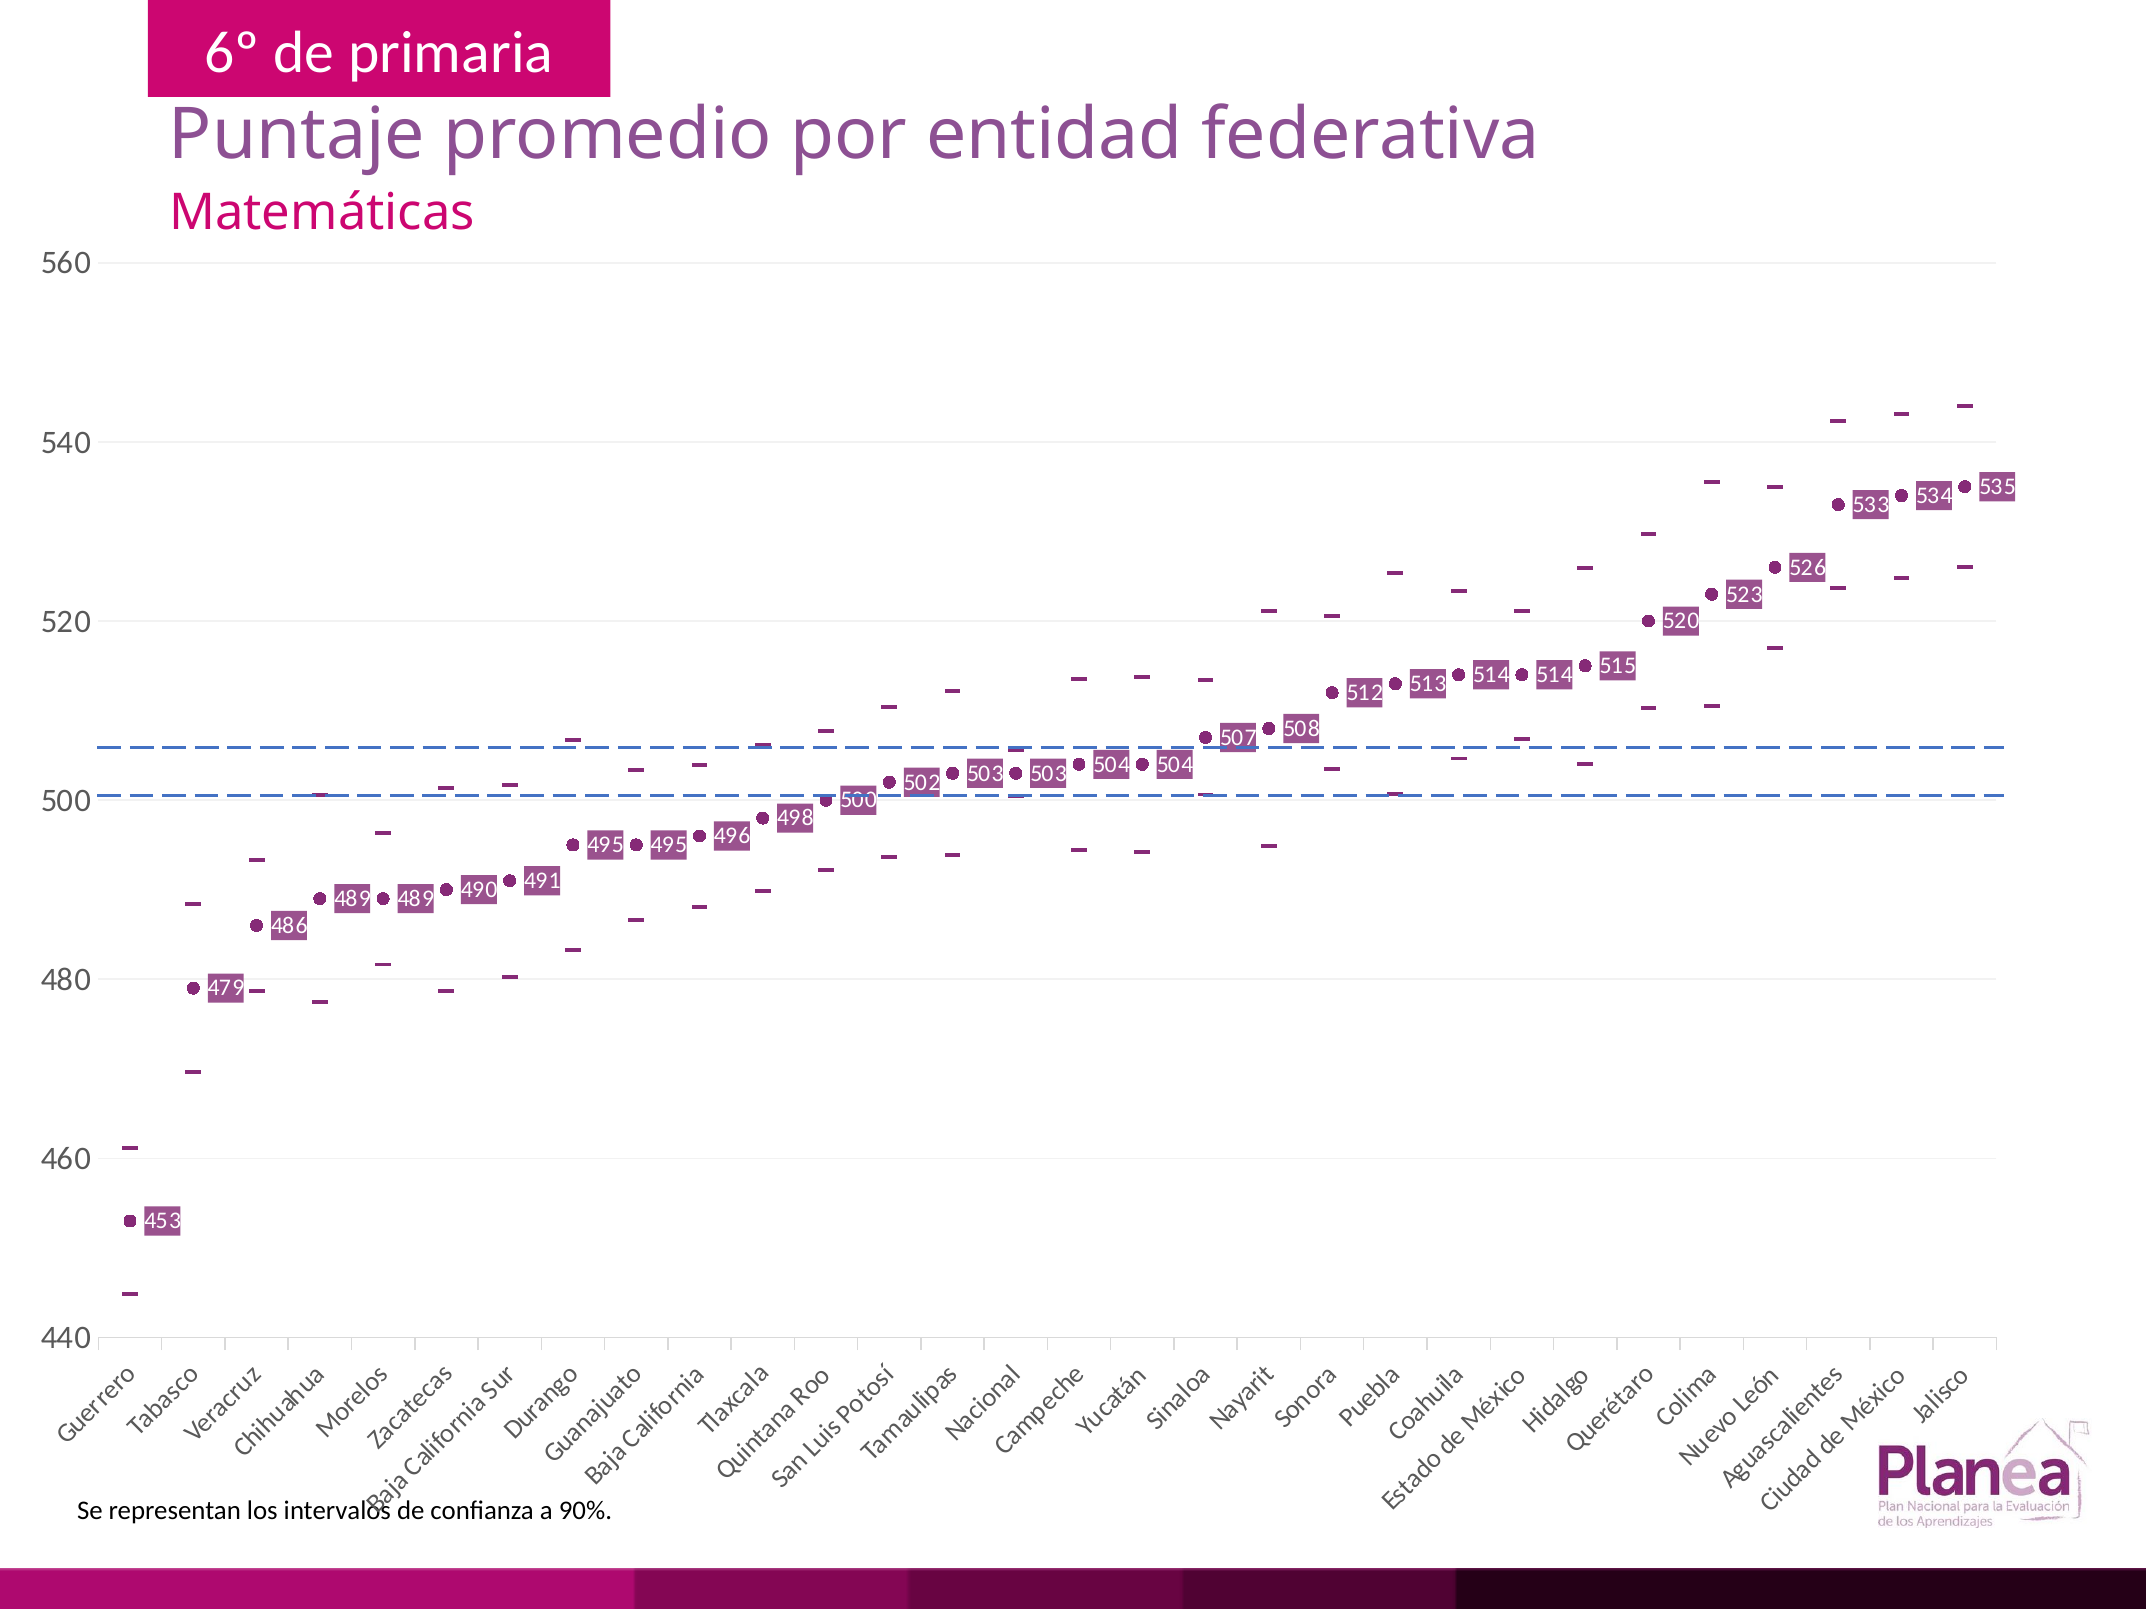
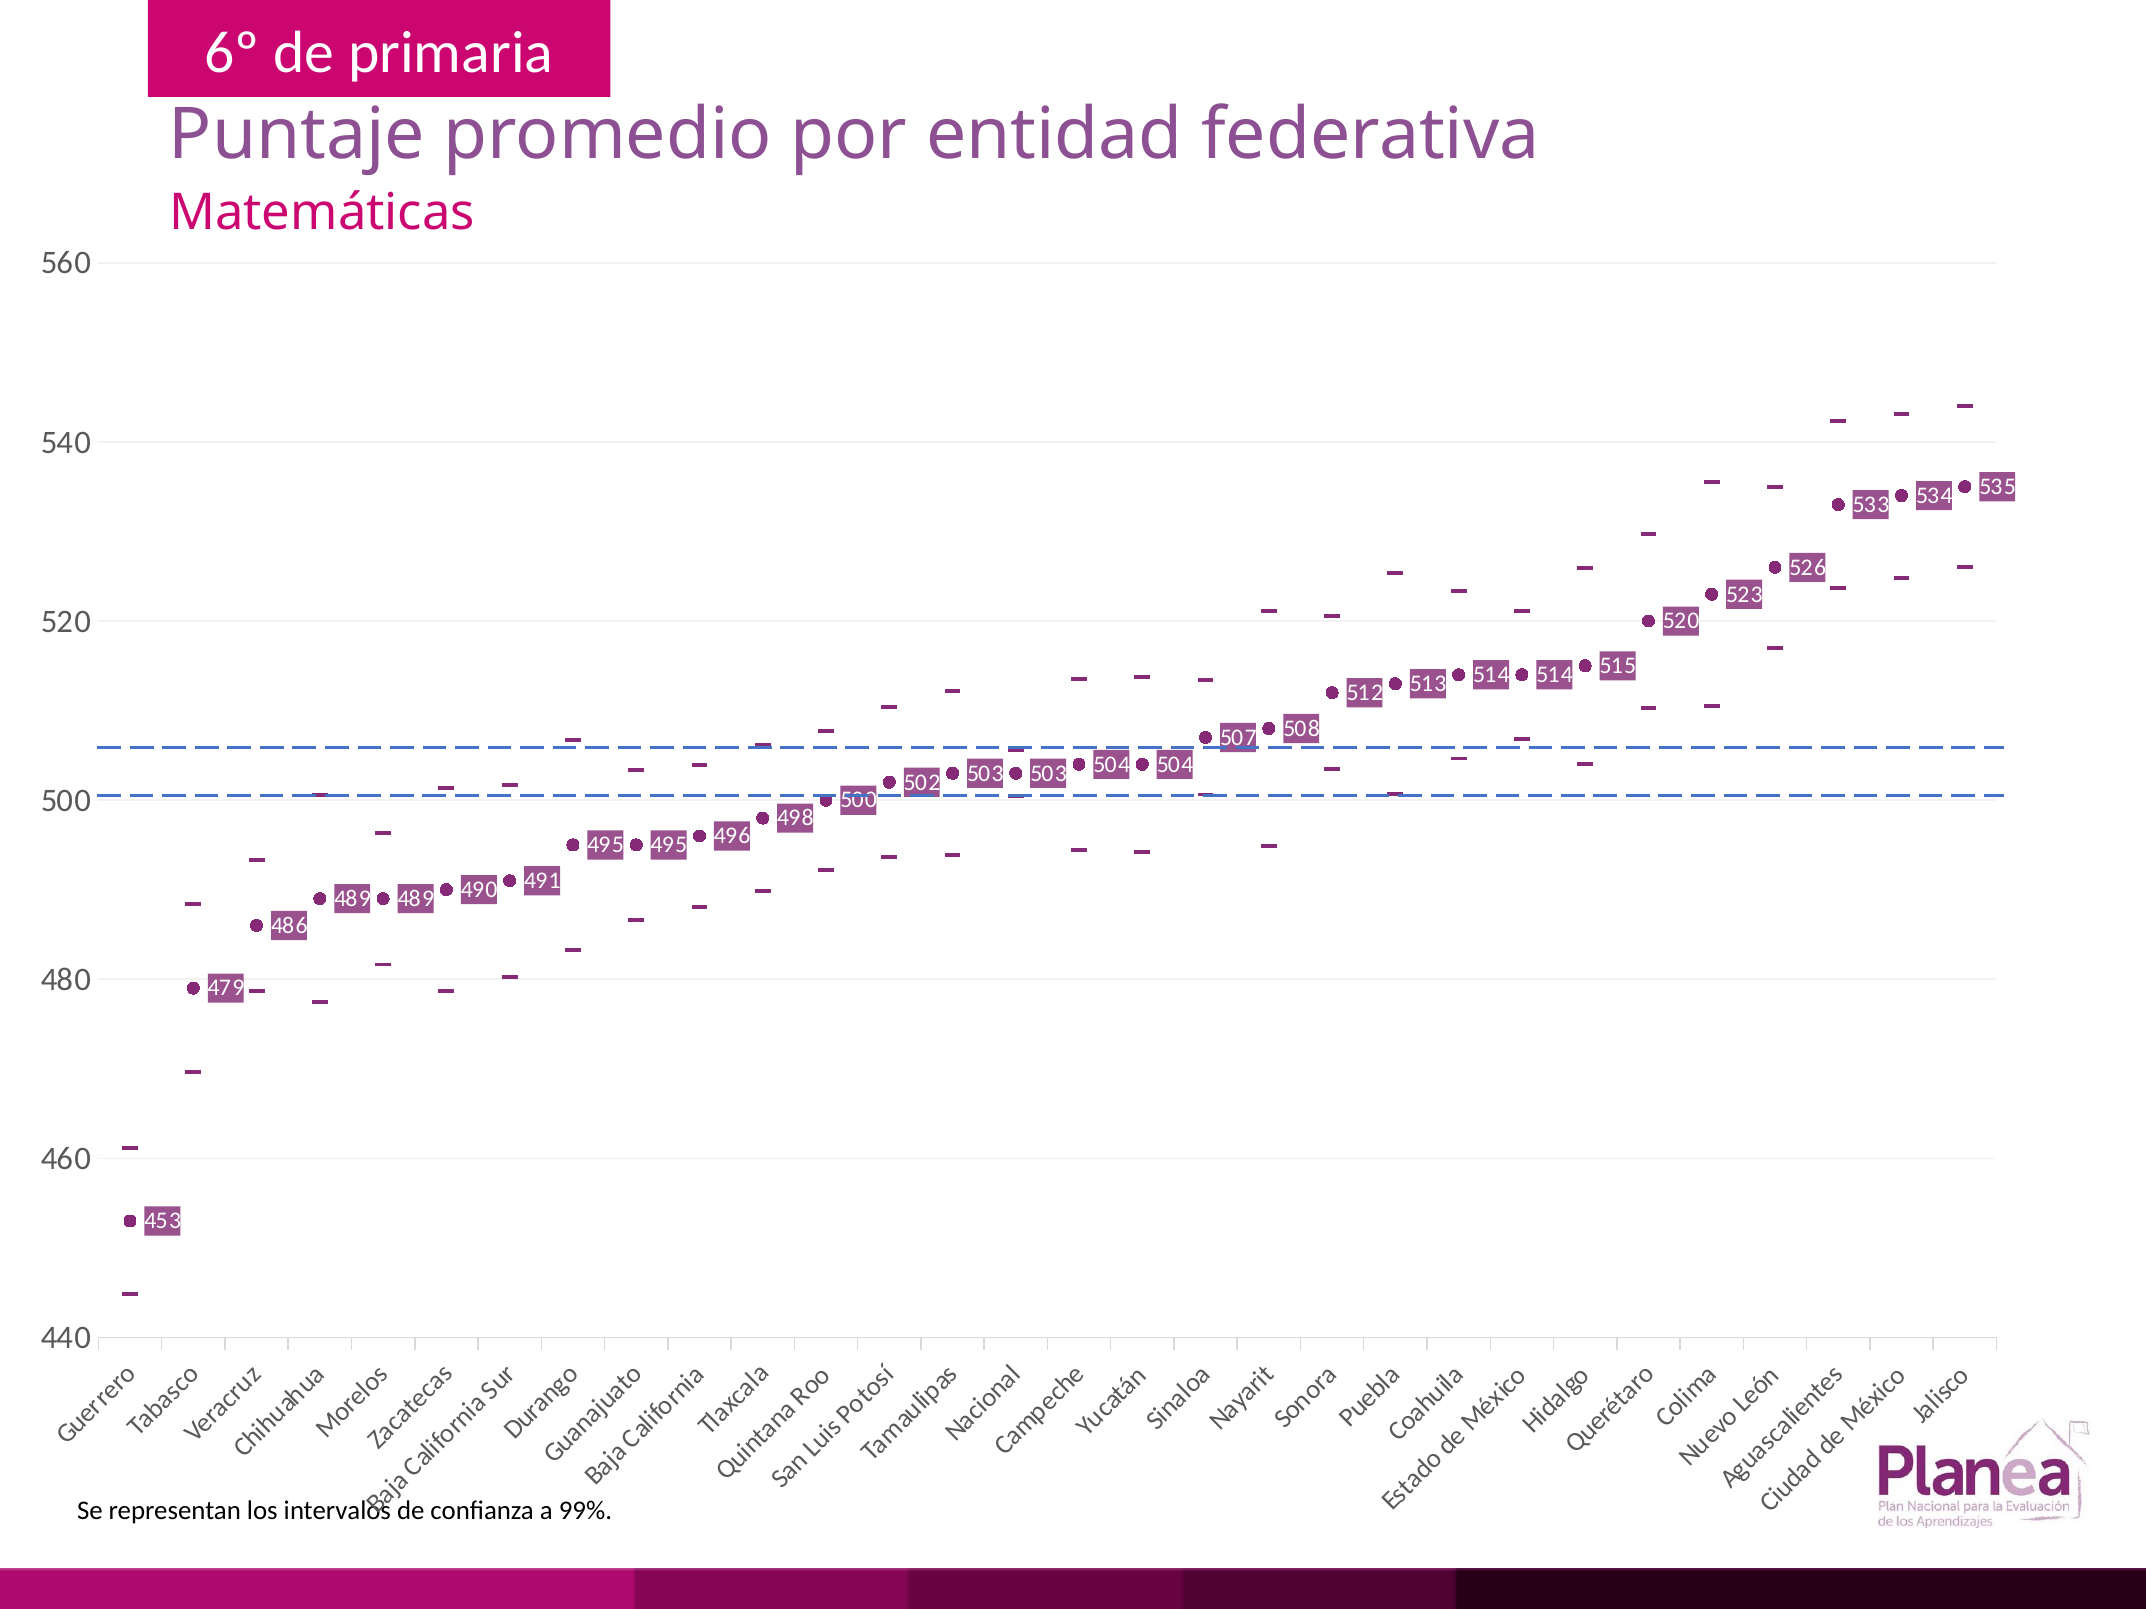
90%: 90% -> 99% (585, 1511)
